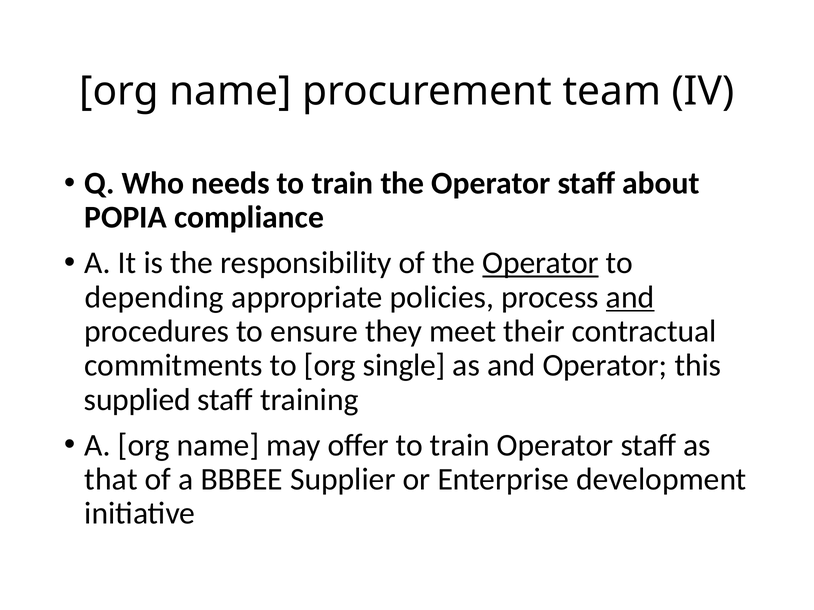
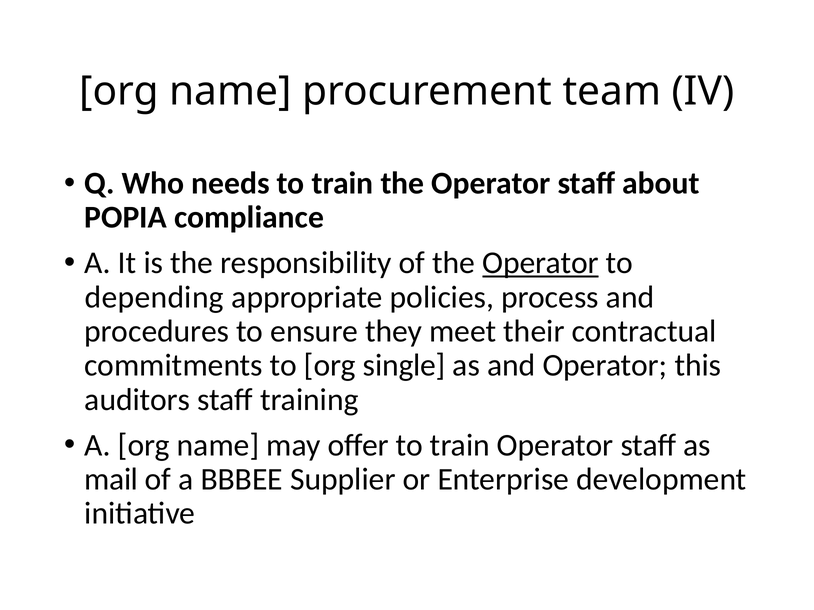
and underline: present -> none (630, 297)
supplied: supplied -> auditors (137, 400)
that: that -> mail (111, 480)
